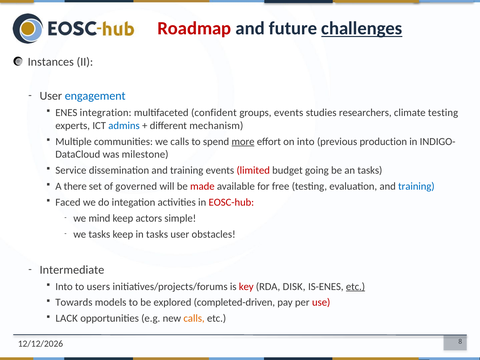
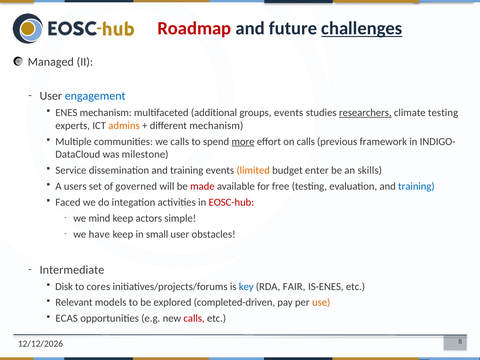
Instances: Instances -> Managed (51, 62)
ENES integration: integration -> mechanism (106, 113)
confident: confident -> additional (214, 113)
researchers underline: none -> present (365, 113)
admins colour: blue -> orange (124, 125)
on into: into -> calls (306, 141)
production: production -> framework (383, 141)
limited colour: red -> orange (253, 170)
going: going -> enter (317, 170)
an tasks: tasks -> skills (370, 170)
there: there -> users (75, 186)
we tasks: tasks -> have (99, 234)
in tasks: tasks -> small (157, 234)
Into: Into -> Disk (64, 286)
users: users -> cores (98, 286)
key colour: red -> blue (246, 286)
DISK: DISK -> FAIR (294, 286)
etc underline: present -> none (355, 286)
Towards: Towards -> Relevant (74, 302)
use colour: red -> orange (321, 302)
LACK: LACK -> ECAS (67, 318)
calls colour: orange -> red (194, 318)
